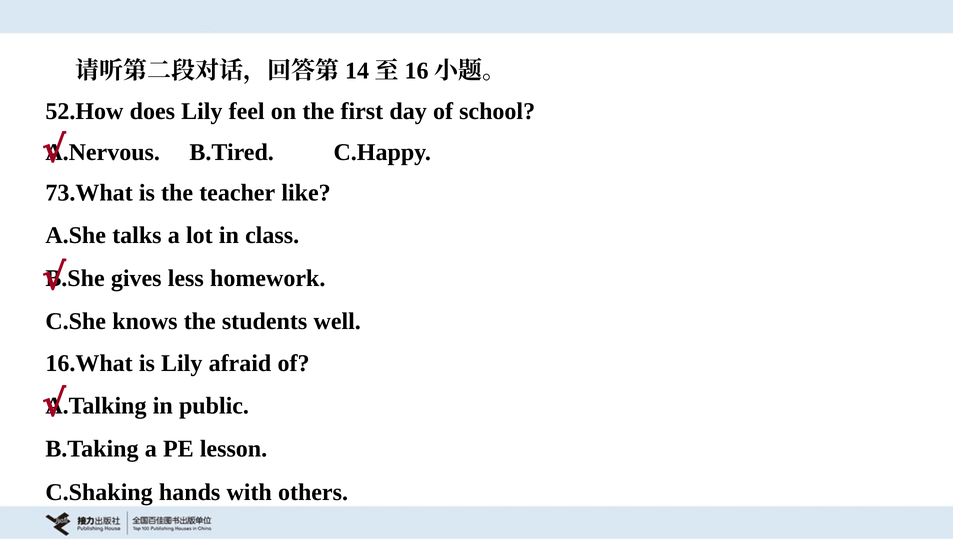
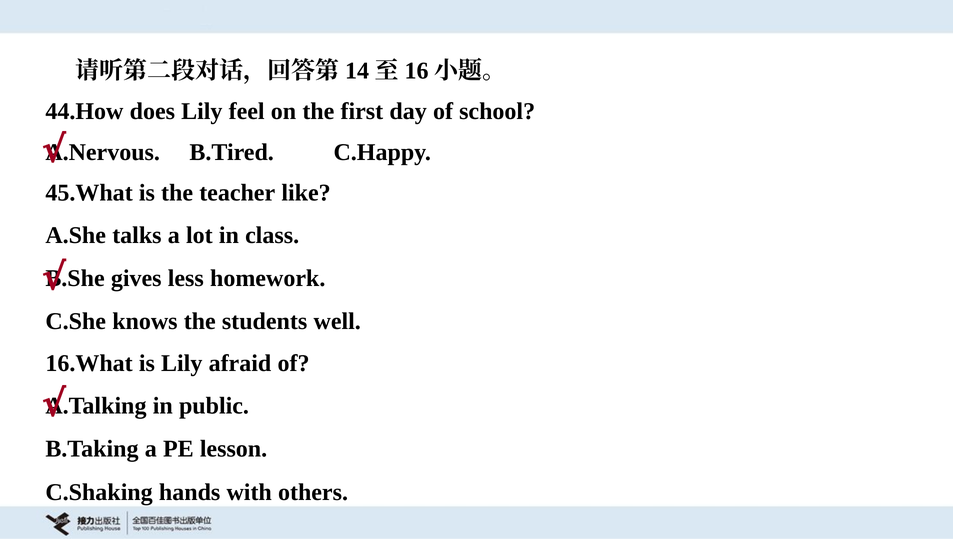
52.How: 52.How -> 44.How (84, 111)
73.What: 73.What -> 45.What (89, 193)
